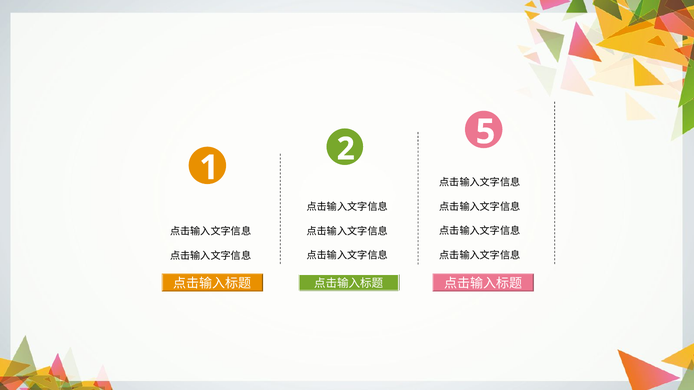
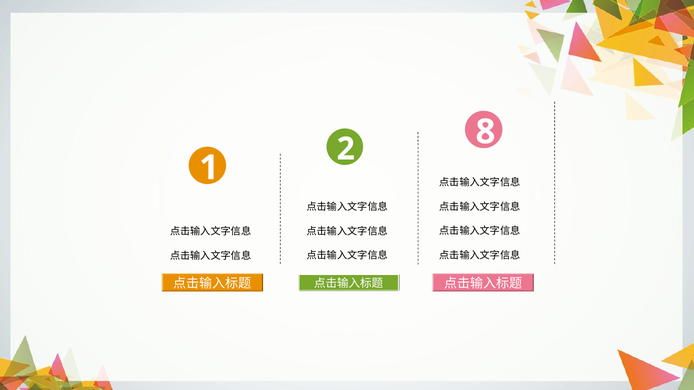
5: 5 -> 8 (485, 132)
